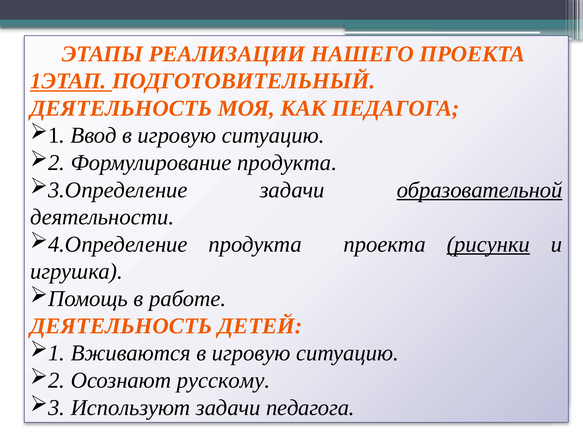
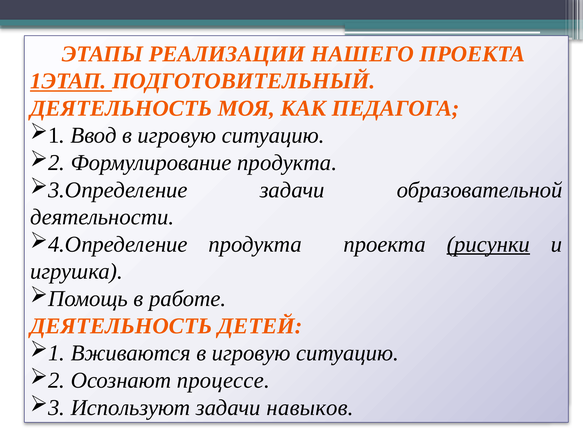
образовательной underline: present -> none (480, 190)
русскому: русскому -> процессе (223, 381)
задачи педагога: педагога -> навыков (310, 408)
